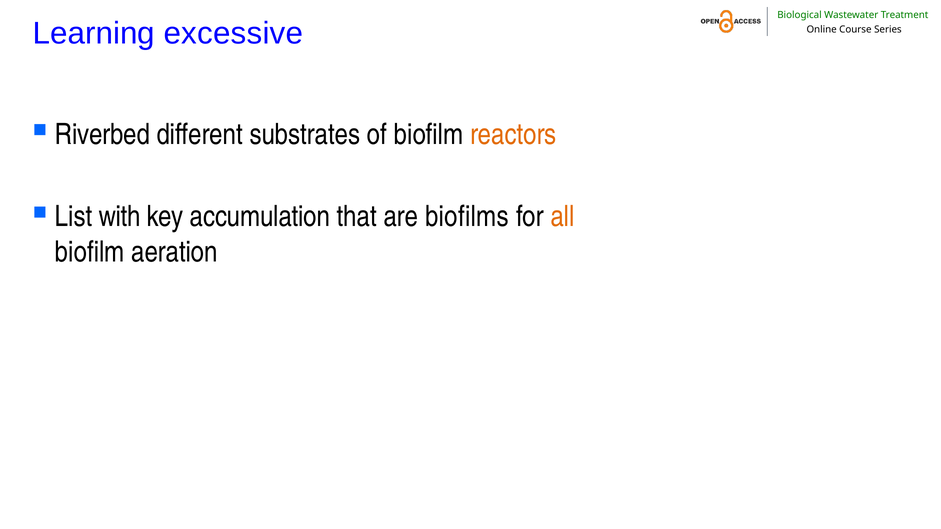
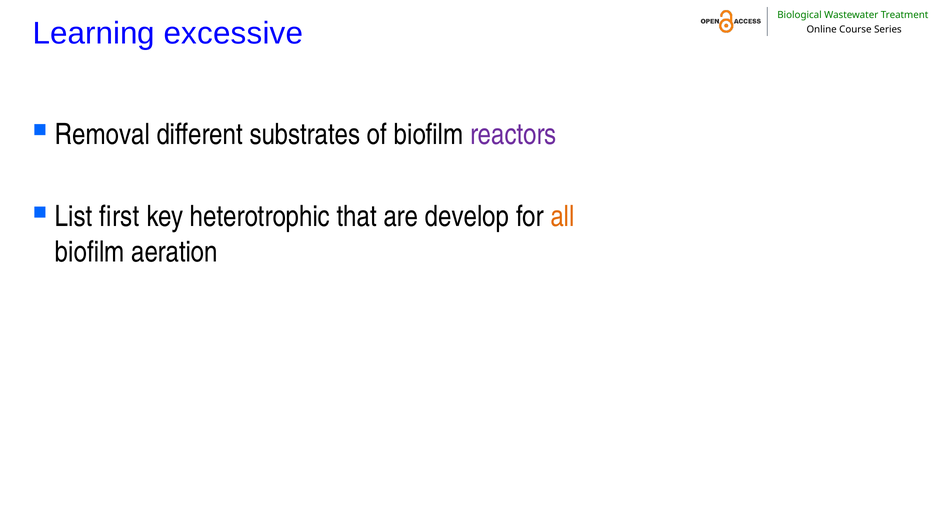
Riverbed: Riverbed -> Removal (102, 134)
reactors colour: orange -> purple (513, 134)
with: with -> first (119, 217)
accumulation: accumulation -> heterotrophic (260, 217)
biofilms: biofilms -> develop (467, 217)
